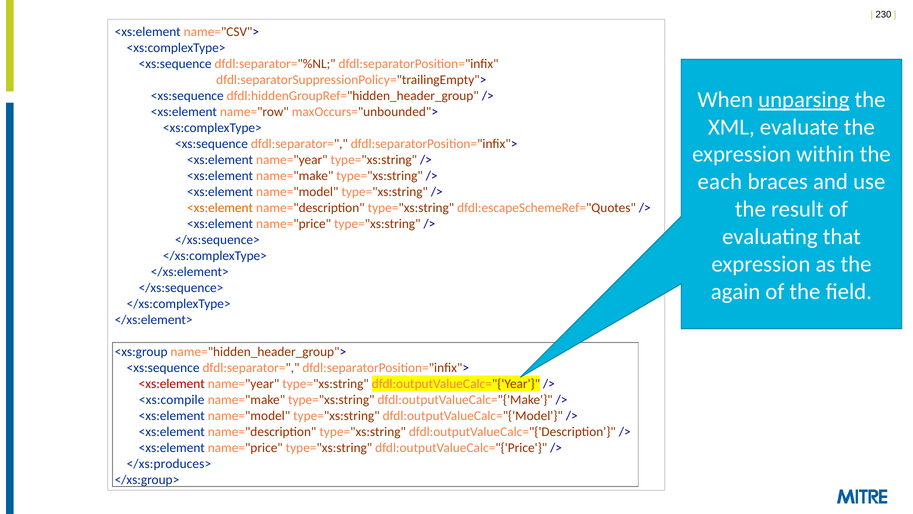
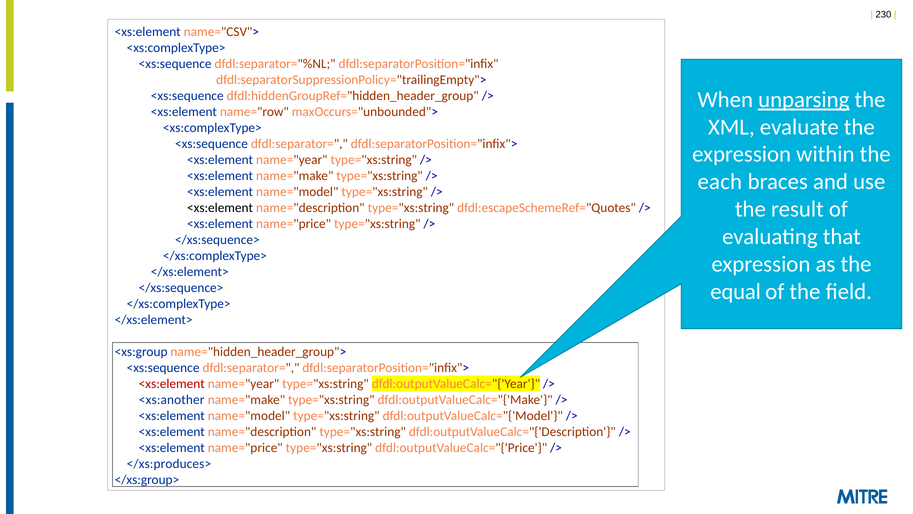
<xs:element colour: orange -> black (220, 208)
again: again -> equal (736, 291)
<xs:compile: <xs:compile -> <xs:another (172, 399)
